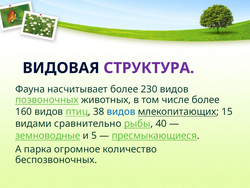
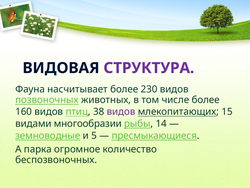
видов colour: blue -> purple (121, 111)
сравнительно: сравнительно -> многообразии (88, 123)
40: 40 -> 14 (161, 123)
